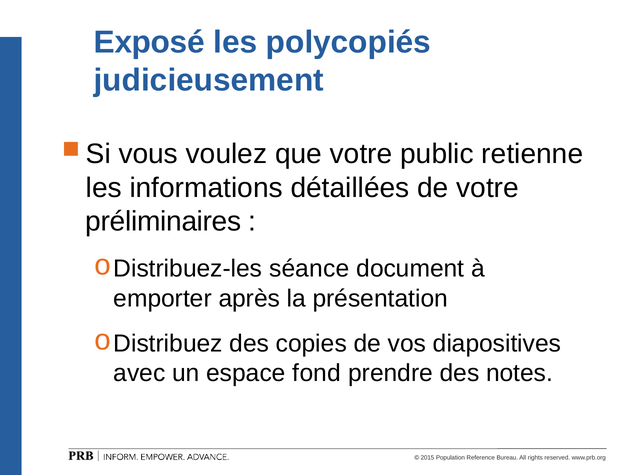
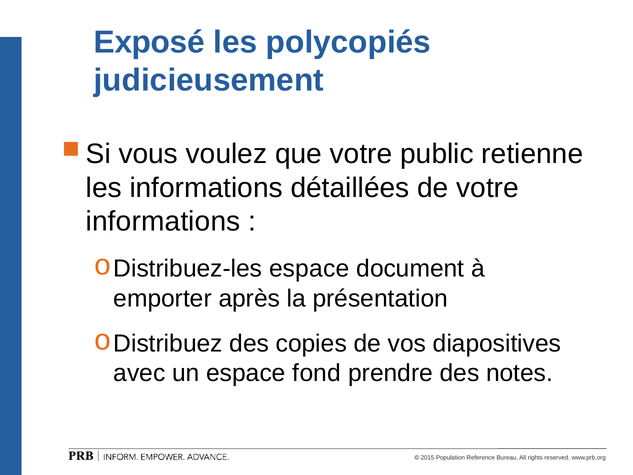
préliminaires: préliminaires -> informations (163, 221)
Distribuez-les séance: séance -> espace (309, 269)
